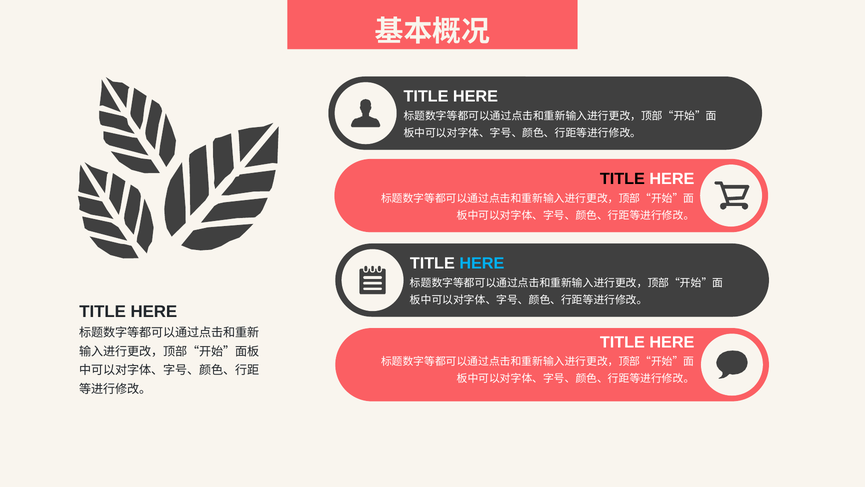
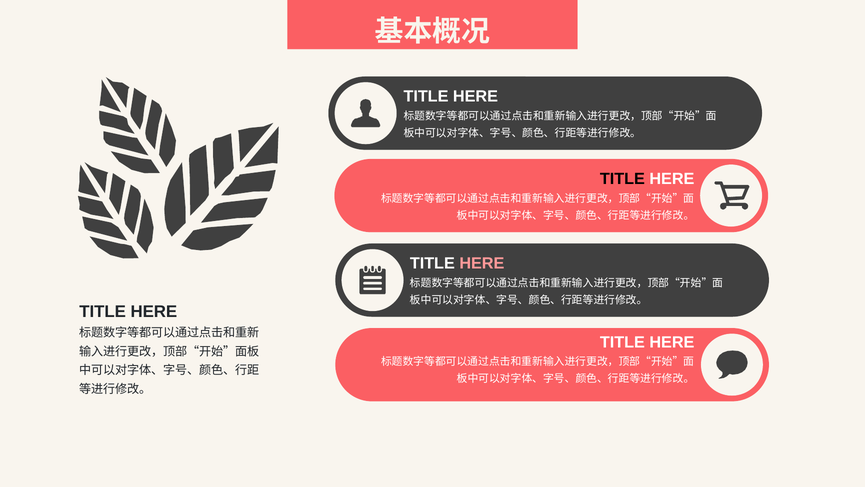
HERE colour: light blue -> pink (482, 263)
